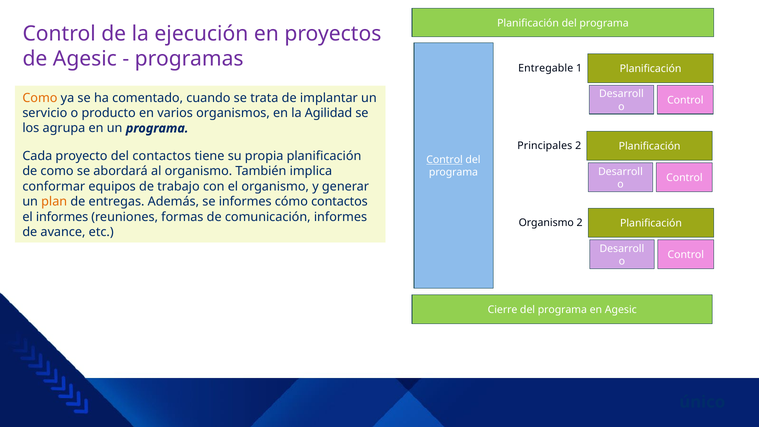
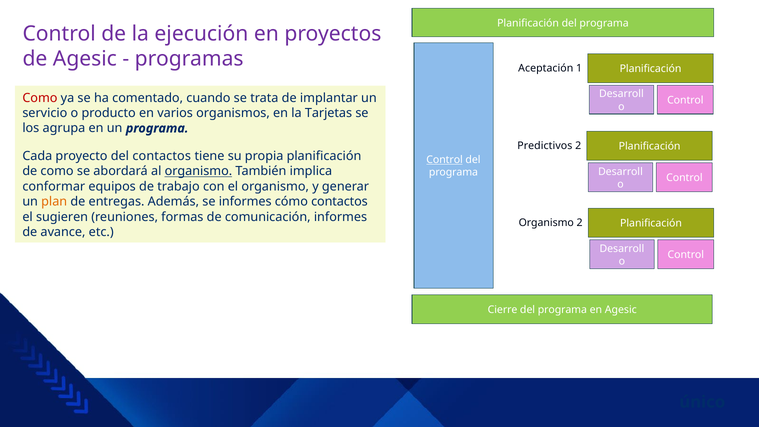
Entregable: Entregable -> Aceptación (546, 68)
Como colour: orange -> red (40, 98)
Agilidad: Agilidad -> Tarjetas (328, 113)
Principales: Principales -> Predictivos (545, 146)
organismo underline: none -> present (198, 171)
el informes: informes -> sugieren (62, 217)
